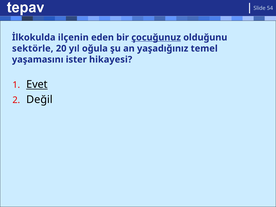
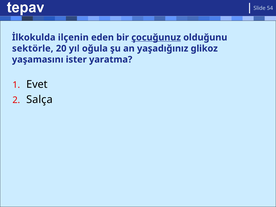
temel: temel -> glikoz (204, 48)
hikayesi: hikayesi -> yaratma (111, 60)
Evet underline: present -> none (37, 84)
Değil: Değil -> Salça (40, 99)
